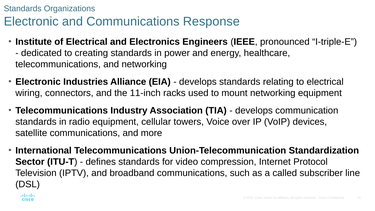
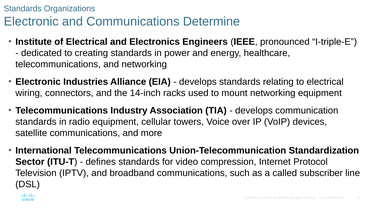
Response: Response -> Determine (211, 21)
11-inch: 11-inch -> 14-inch (145, 93)
